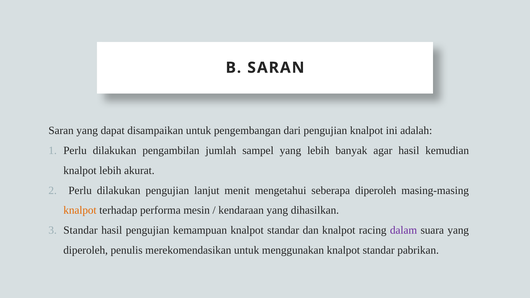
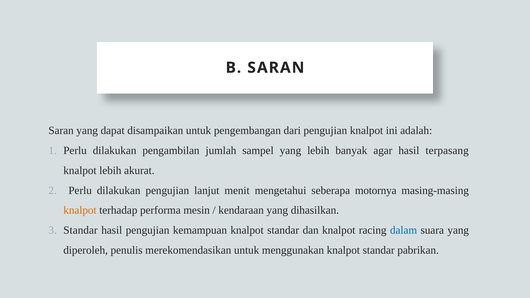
kemudian: kemudian -> terpasang (447, 151)
seberapa diperoleh: diperoleh -> motornya (376, 190)
dalam colour: purple -> blue (404, 230)
